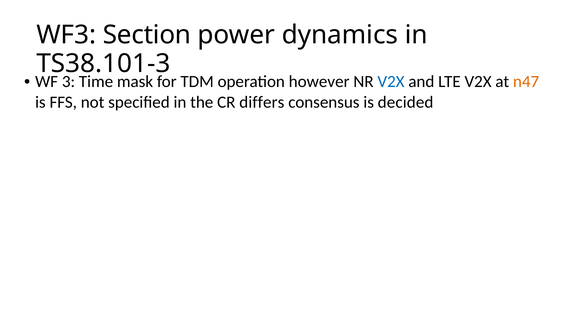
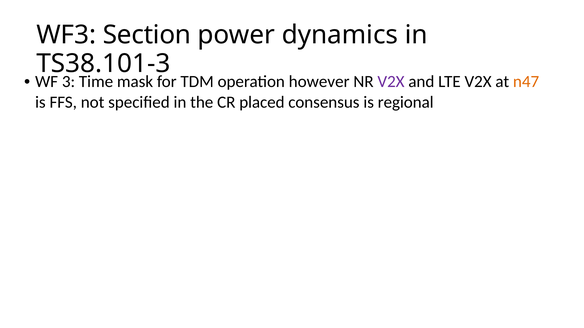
V2X colour: blue -> purple (391, 82)
differs: differs -> placed (262, 102)
decided: decided -> regional (406, 102)
